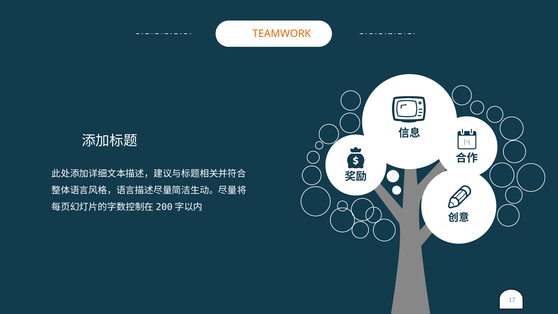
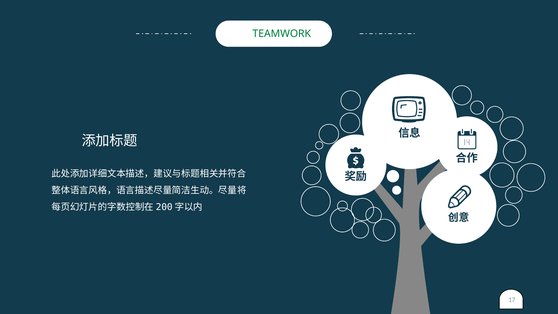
TEAMWORK colour: orange -> green (282, 34)
